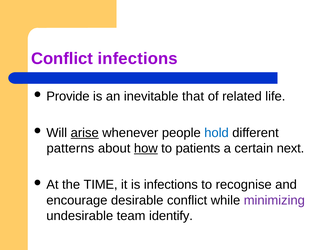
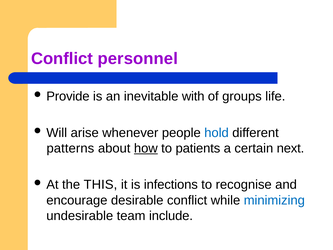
Conflict infections: infections -> personnel (138, 59)
that: that -> with (193, 96)
related: related -> groups (242, 96)
arise underline: present -> none (85, 133)
TIME: TIME -> THIS (100, 185)
minimizing colour: purple -> blue (274, 200)
identify: identify -> include (171, 216)
